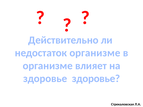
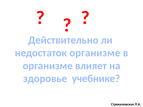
здоровье здоровье: здоровье -> учебнике (96, 79)
